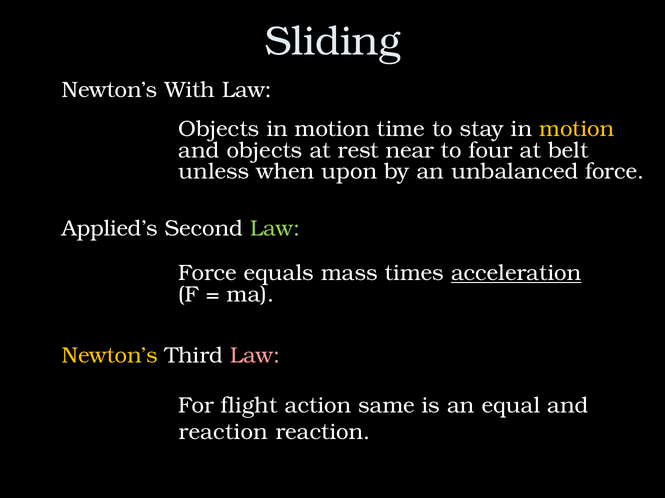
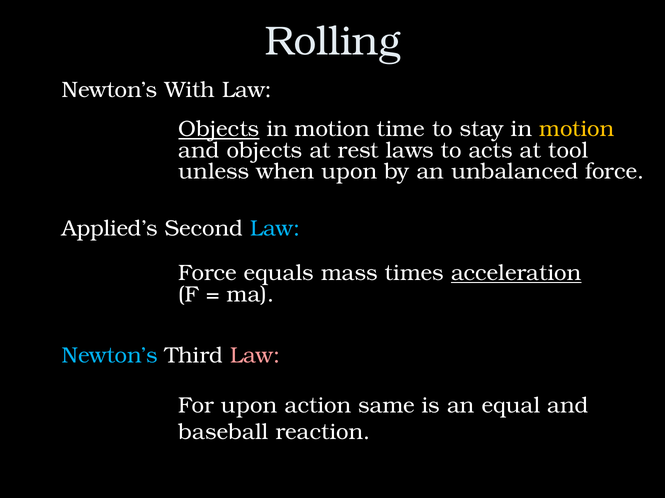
Sliding: Sliding -> Rolling (333, 42)
Objects underline: none -> present (219, 129)
near: near -> laws (410, 151)
four: four -> acts (491, 151)
belt: belt -> tool (568, 151)
Law colour: light green -> light blue (275, 229)
Newton’s colour: yellow -> light blue (110, 356)
For flight: flight -> upon (249, 406)
reaction: reaction -> baseball (223, 433)
